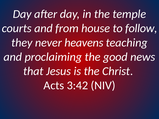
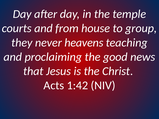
follow: follow -> group (141, 28)
3:42: 3:42 -> 1:42 (77, 86)
